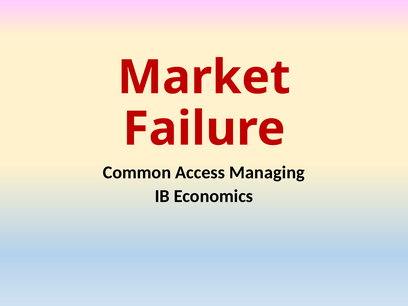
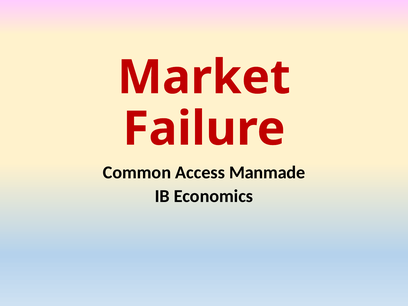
Managing: Managing -> Manmade (267, 172)
